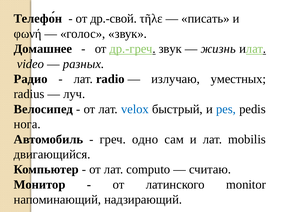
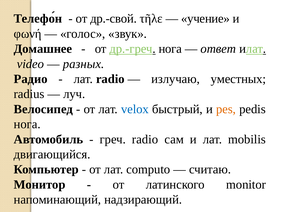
писать: писать -> учение (205, 19)
др.-греч звук: звук -> нога (170, 49)
жизнь: жизнь -> ответ (218, 49)
pes colour: blue -> orange (226, 109)
греч одно: одно -> radio (145, 139)
